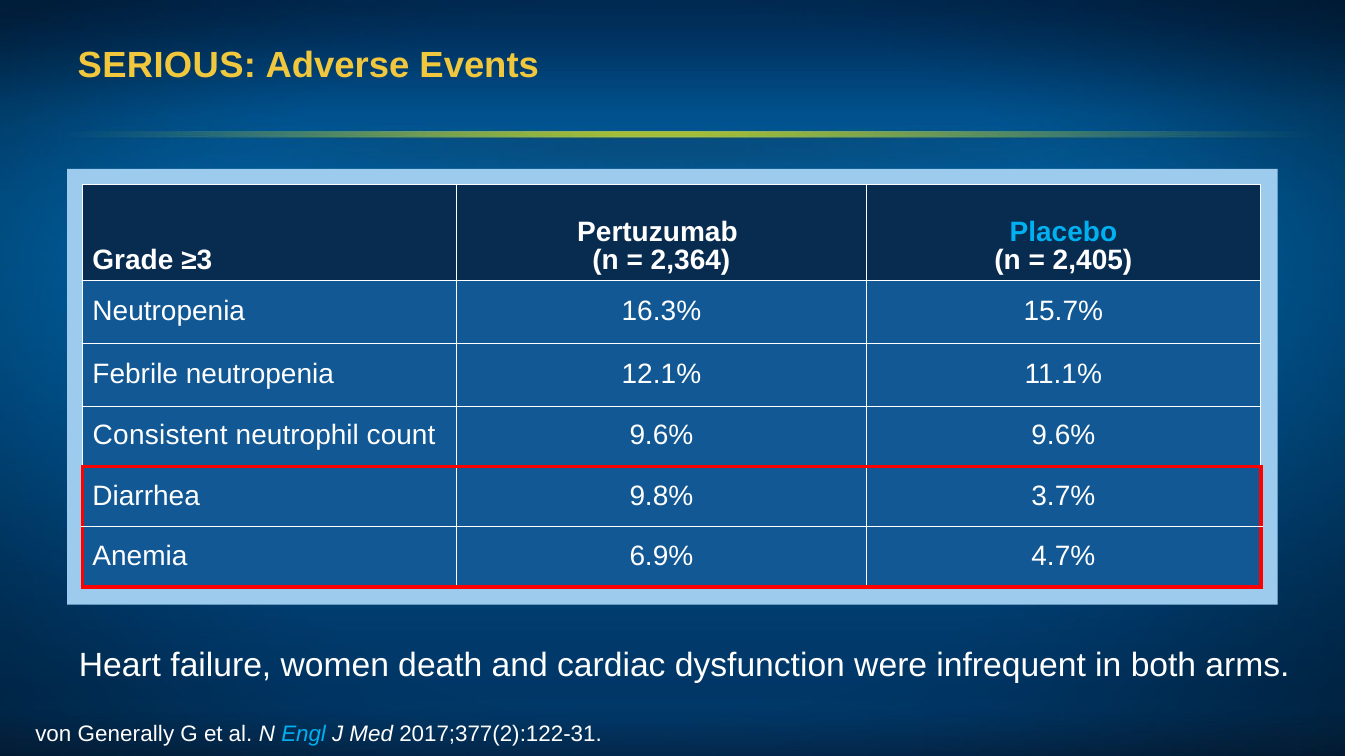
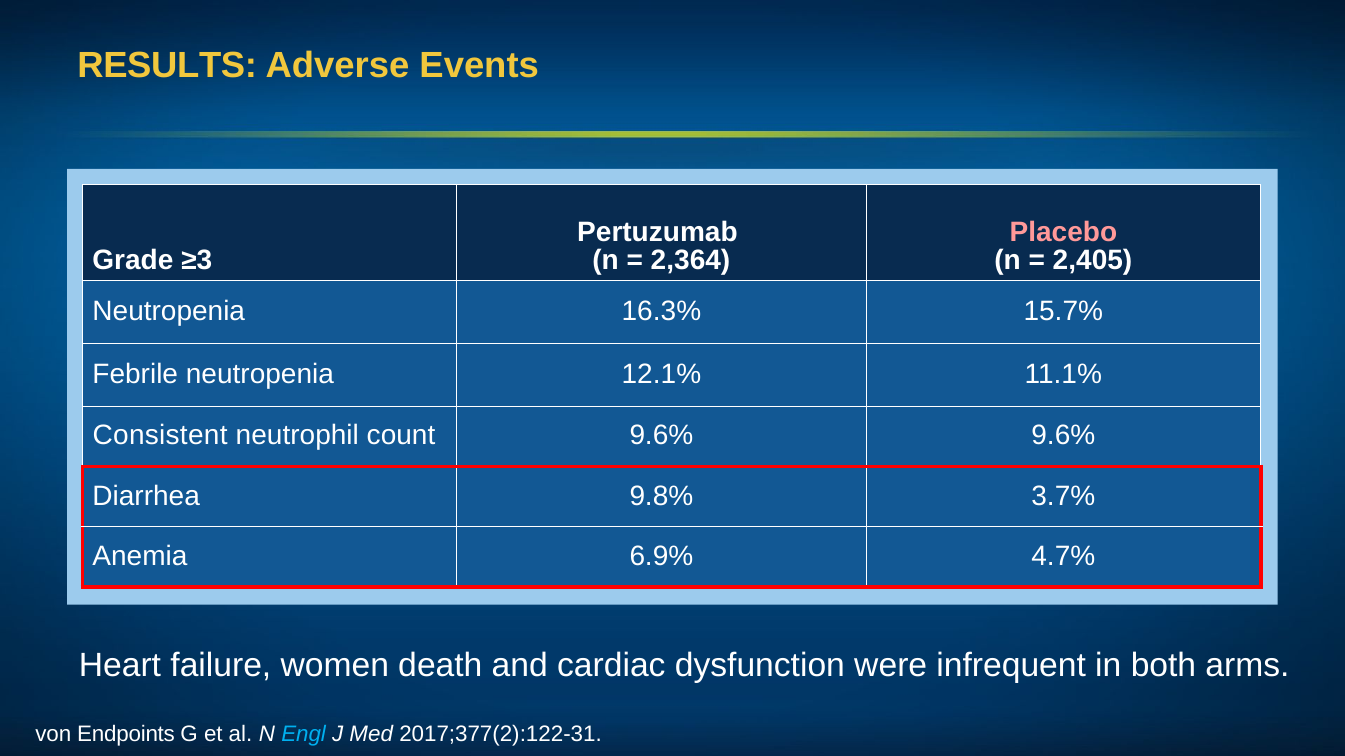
SERIOUS: SERIOUS -> RESULTS (167, 66)
Placebo colour: light blue -> pink (1063, 233)
Generally: Generally -> Endpoints (126, 735)
